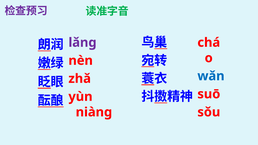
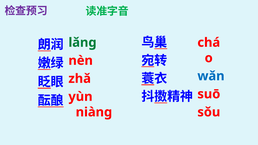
lǎng colour: purple -> green (82, 43)
